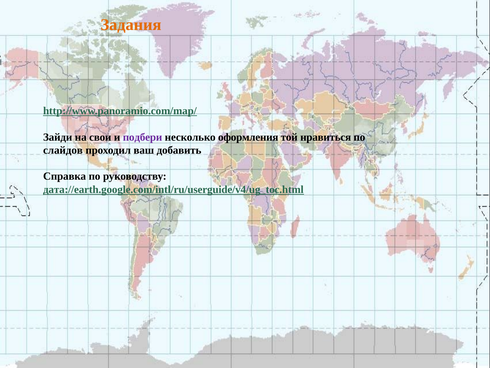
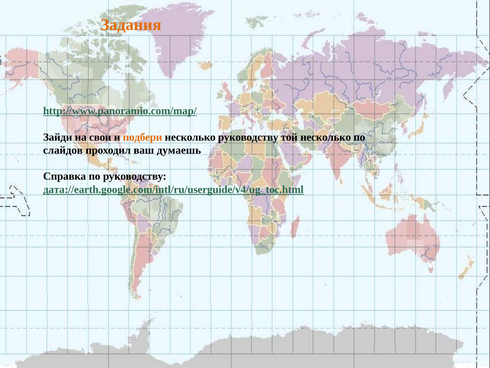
подбери colour: purple -> orange (143, 137)
несколько оформления: оформления -> руководству (248, 137)
той нравиться: нравиться -> несколько (326, 137)
добавить: добавить -> думаешь (179, 150)
